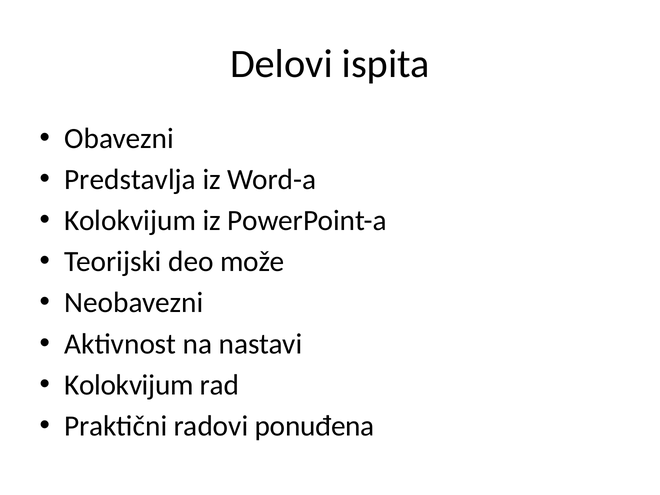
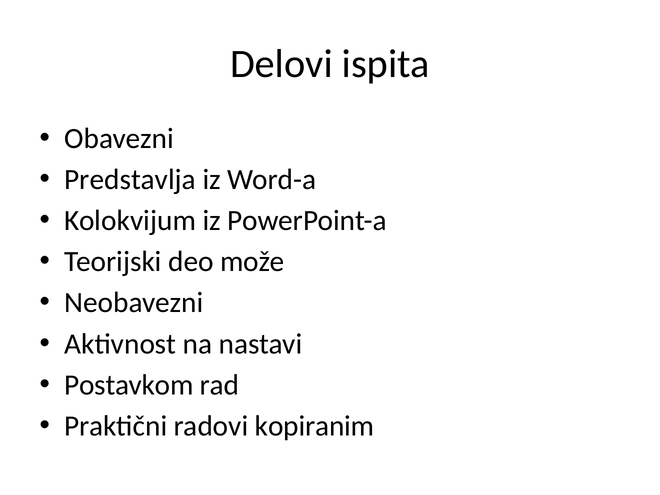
Kolokvijum: Kolokvijum -> Postavkom (129, 385)
ponuđena: ponuđena -> kopiranim (315, 426)
